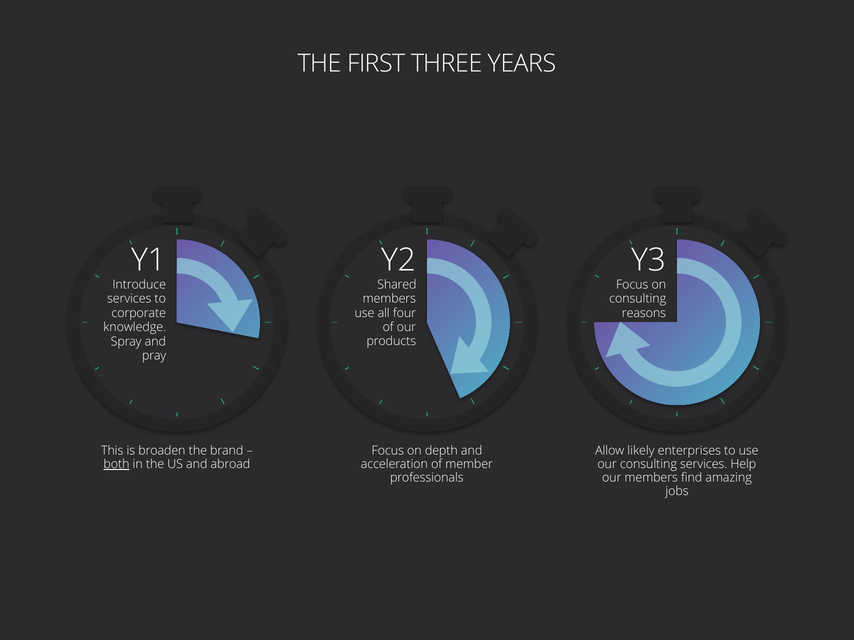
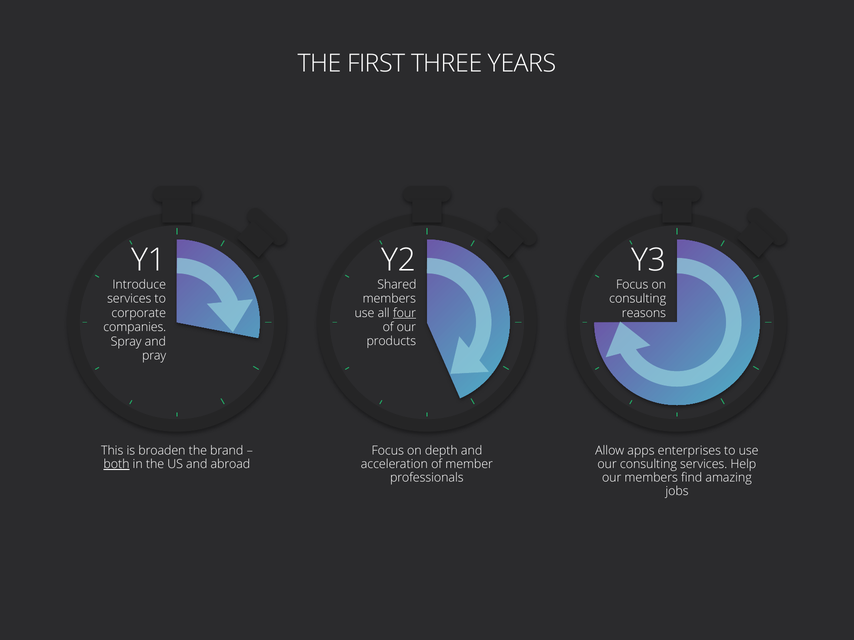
four underline: none -> present (404, 313)
knowledge: knowledge -> companies (135, 327)
likely: likely -> apps (641, 451)
